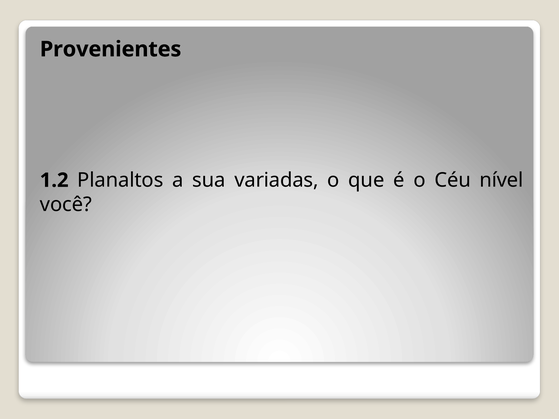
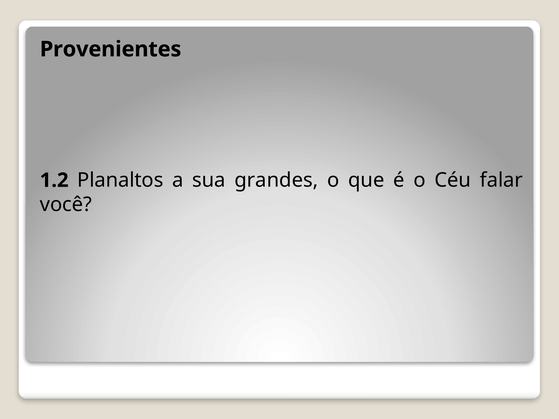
variadas: variadas -> grandes (276, 180)
nível: nível -> falar (501, 180)
